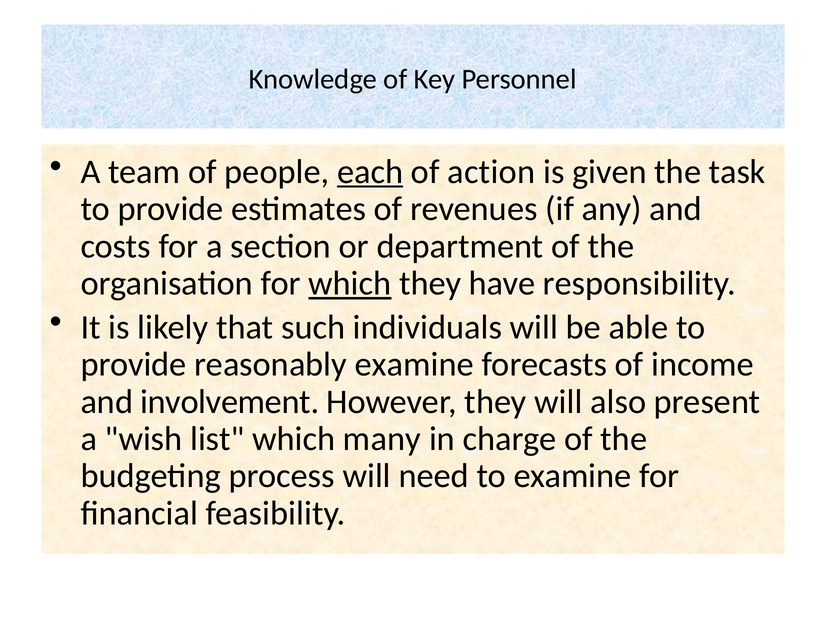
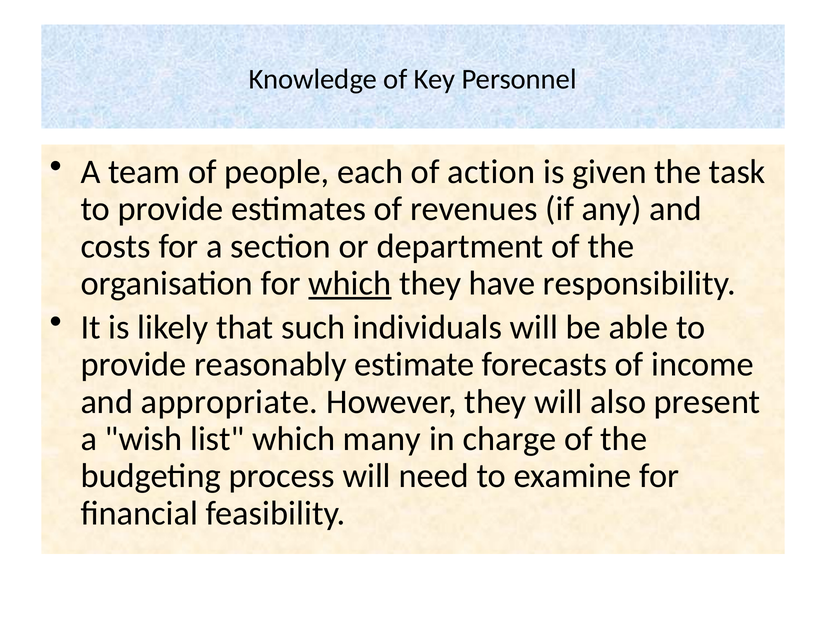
each underline: present -> none (370, 172)
reasonably examine: examine -> estimate (414, 364)
involvement: involvement -> appropriate (229, 401)
